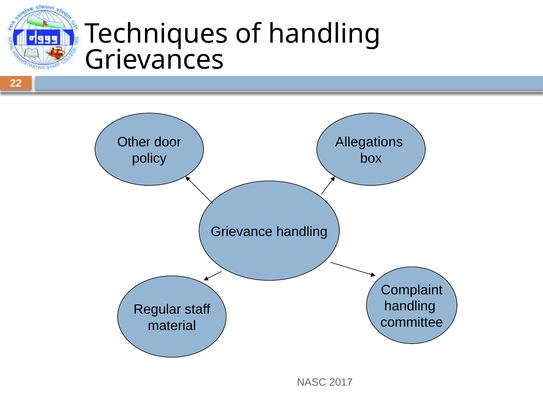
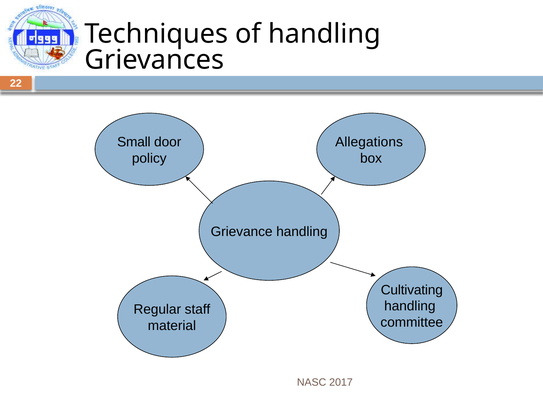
Other: Other -> Small (134, 142)
Complaint: Complaint -> Cultivating (412, 290)
